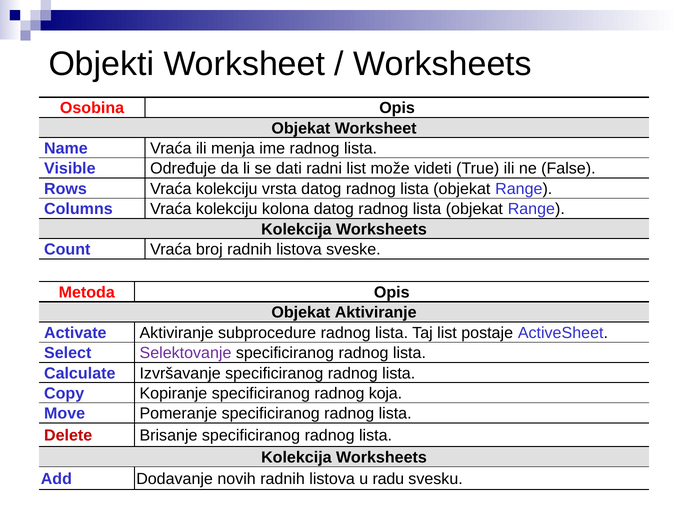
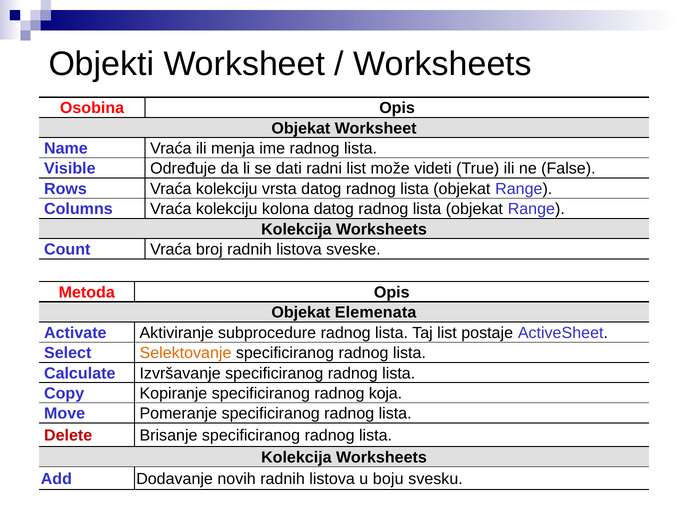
Objekat Aktiviranje: Aktiviranje -> Elemenata (376, 312)
Selektovanje colour: purple -> orange (186, 353)
radu: radu -> boju (388, 478)
